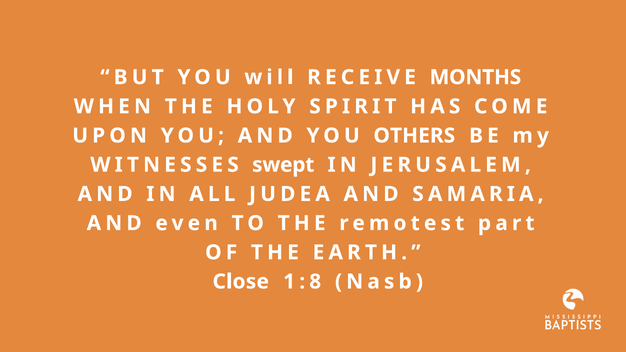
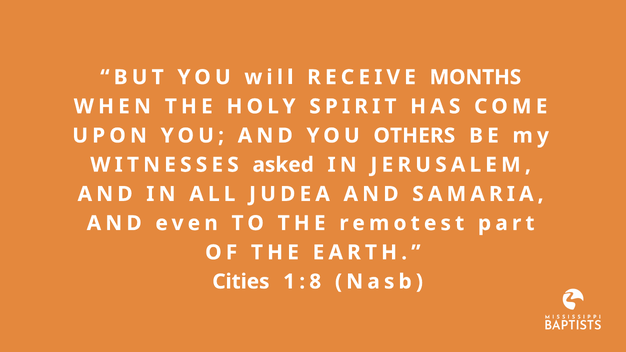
swept: swept -> asked (283, 165)
Close: Close -> Cities (241, 282)
